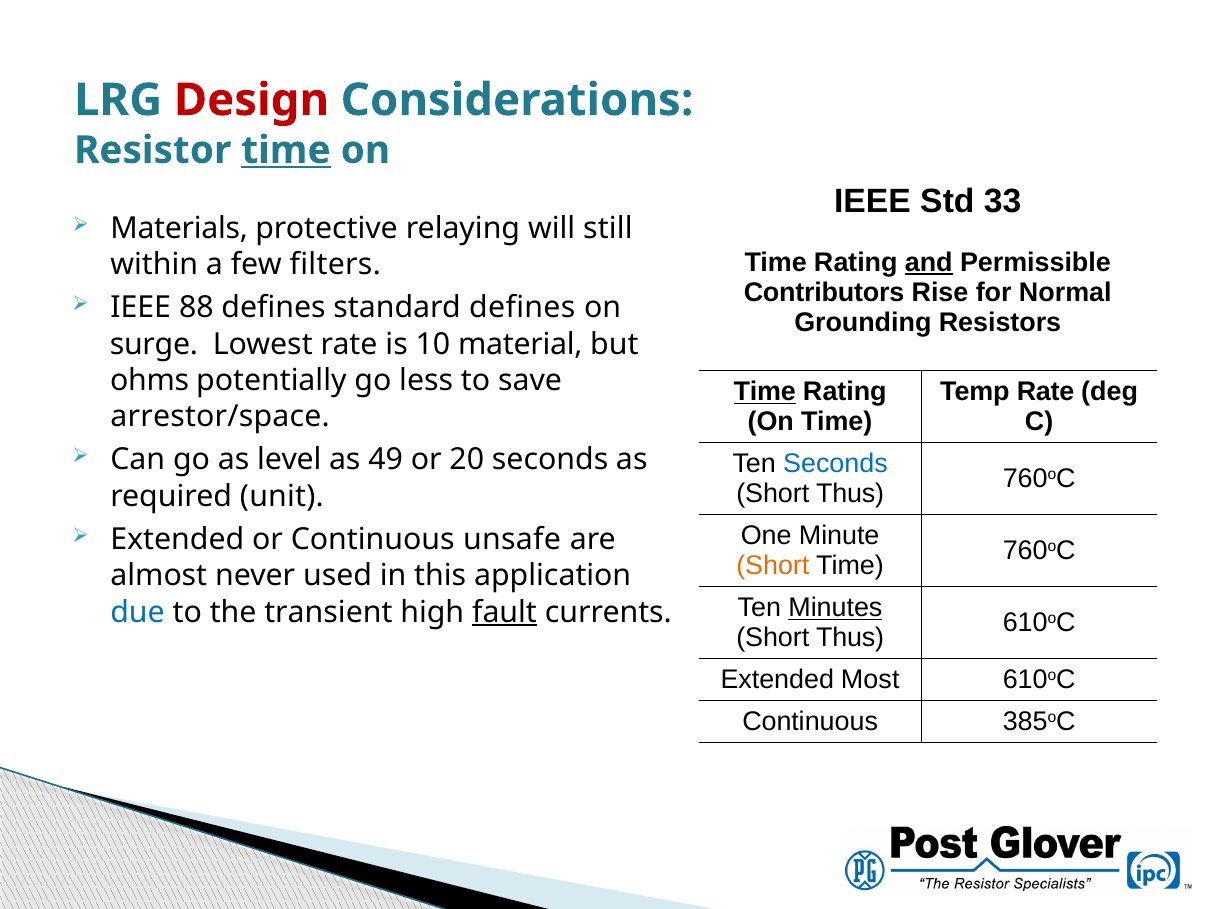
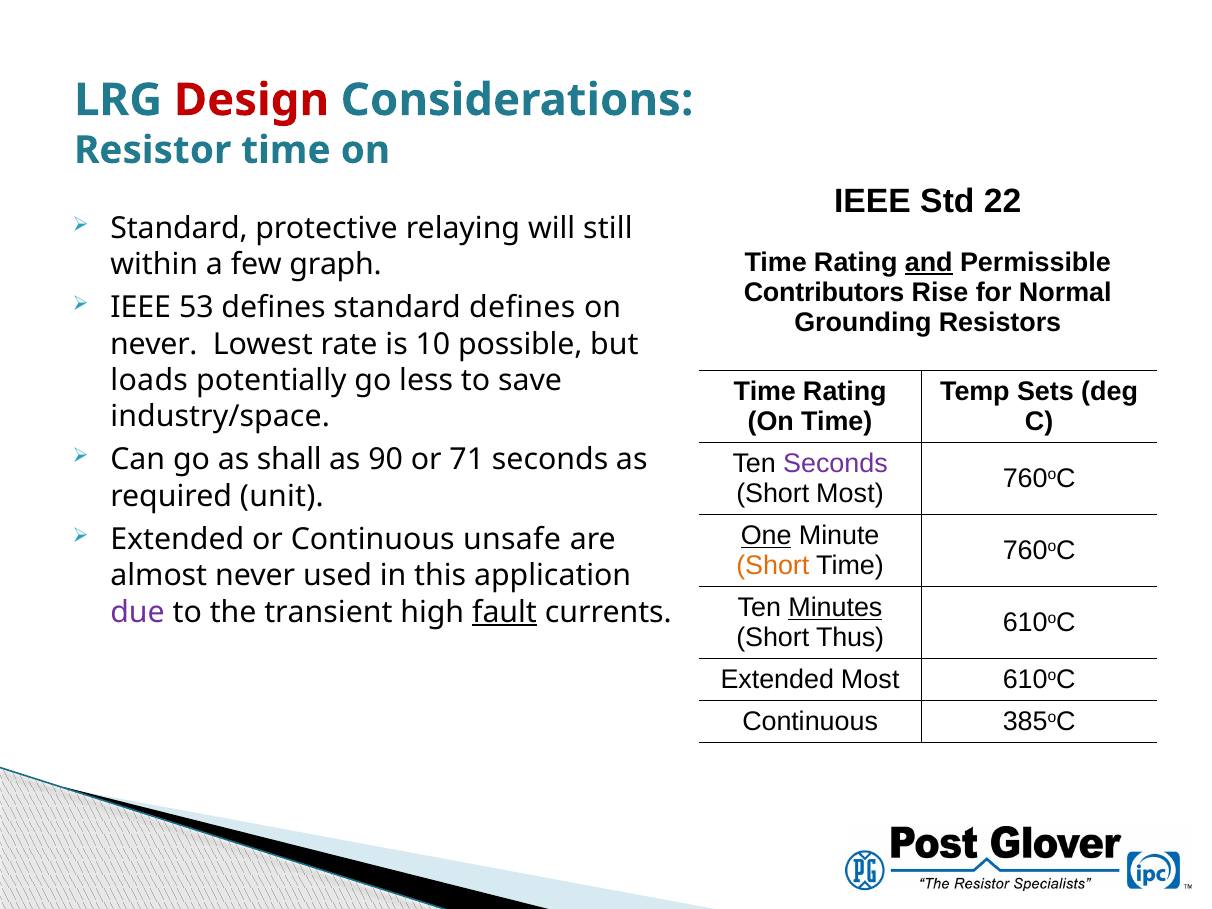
time underline: present -> none (286, 150)
33: 33 -> 22 (1003, 202)
Materials: Materials -> Standard (179, 228)
filters: filters -> graph (336, 265)
88: 88 -> 53 (196, 308)
surge: surge -> never (154, 344)
material: material -> possible (520, 344)
ohms: ohms -> loads (149, 380)
Time underline: present -> none (765, 392)
Temp Rate: Rate -> Sets (1045, 392)
arrestor/space: arrestor/space -> industry/space (220, 417)
level: level -> shall (289, 460)
49: 49 -> 90 (386, 460)
20: 20 -> 71 (467, 460)
Seconds colour: blue -> purple (835, 464)
Thus: Thus -> Most (850, 494)
One underline: none -> present (766, 536)
due colour: blue -> purple (138, 612)
